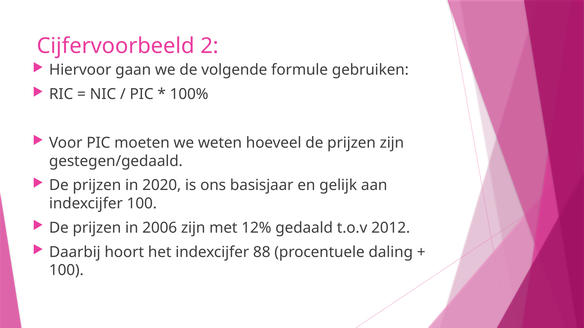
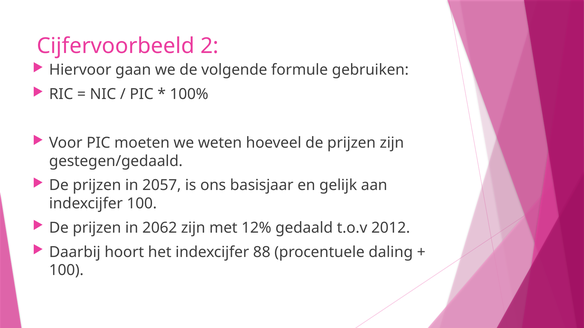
2020: 2020 -> 2057 (162, 186)
2006: 2006 -> 2062 (160, 228)
